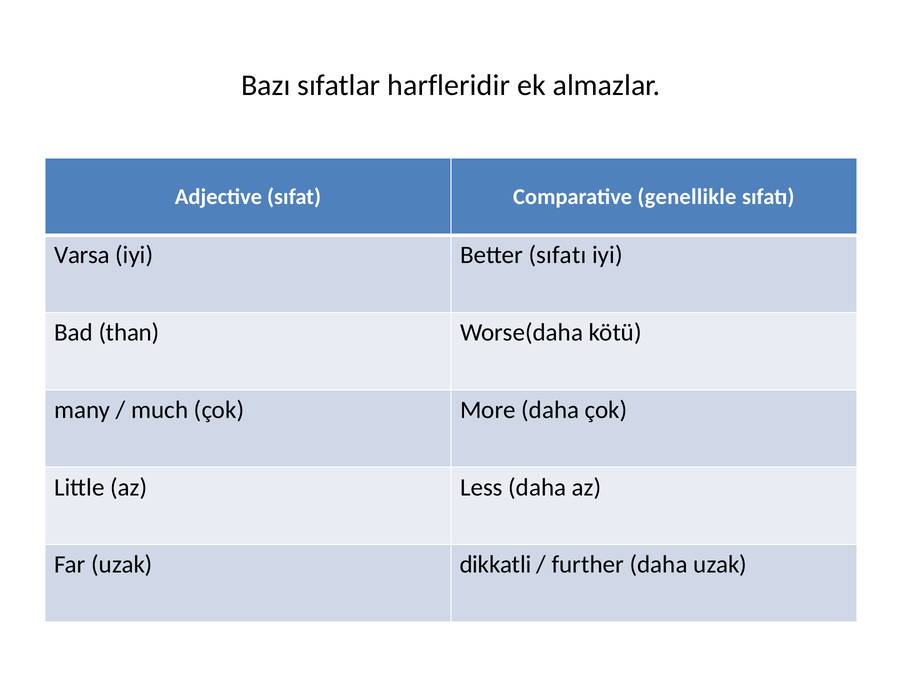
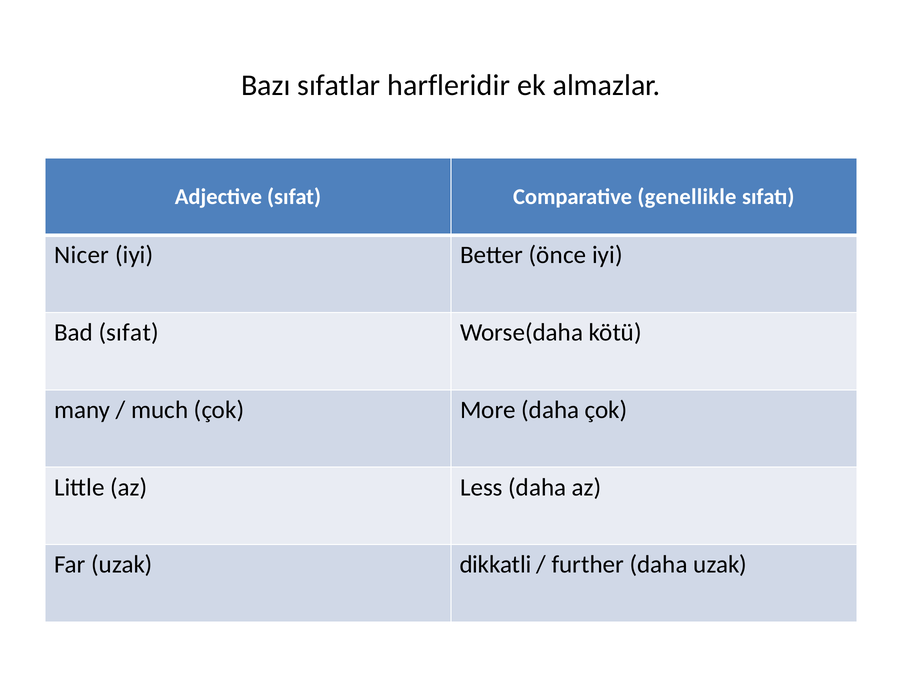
Varsa: Varsa -> Nicer (82, 255)
Better sıfatı: sıfatı -> önce (557, 255)
Bad than: than -> sıfat (129, 333)
